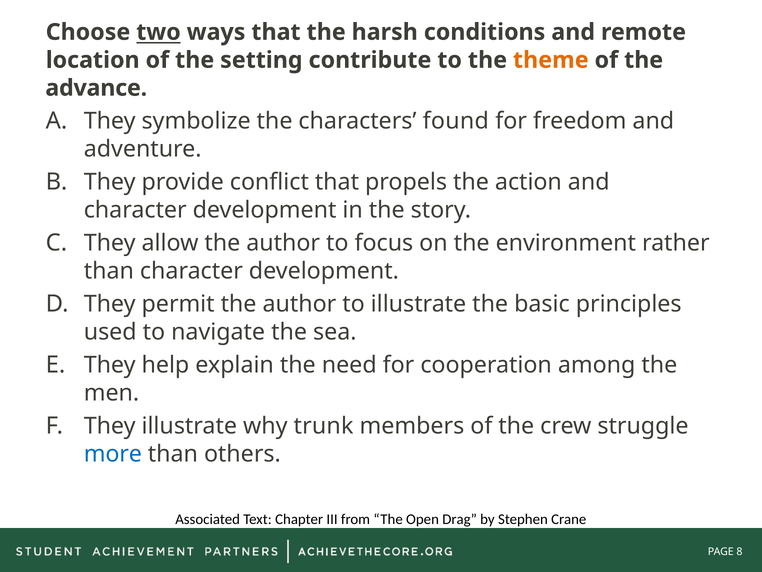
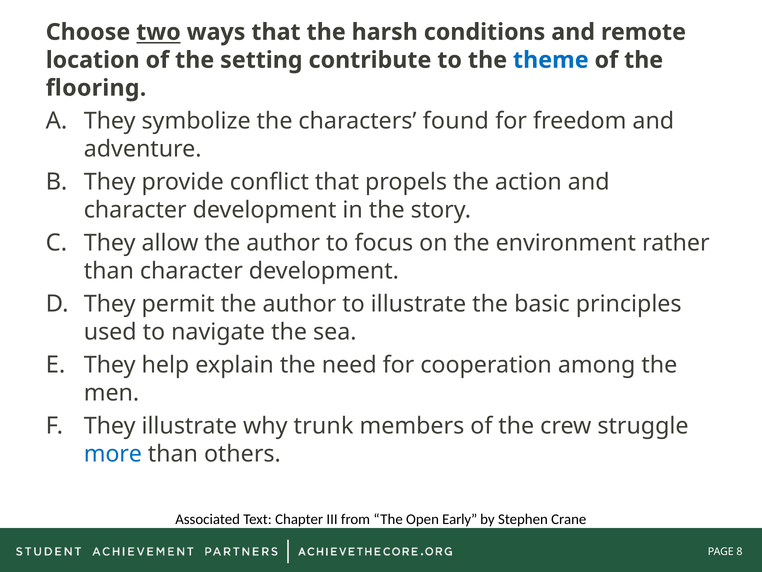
theme colour: orange -> blue (551, 60)
advance: advance -> flooring (96, 88)
Drag: Drag -> Early (460, 519)
